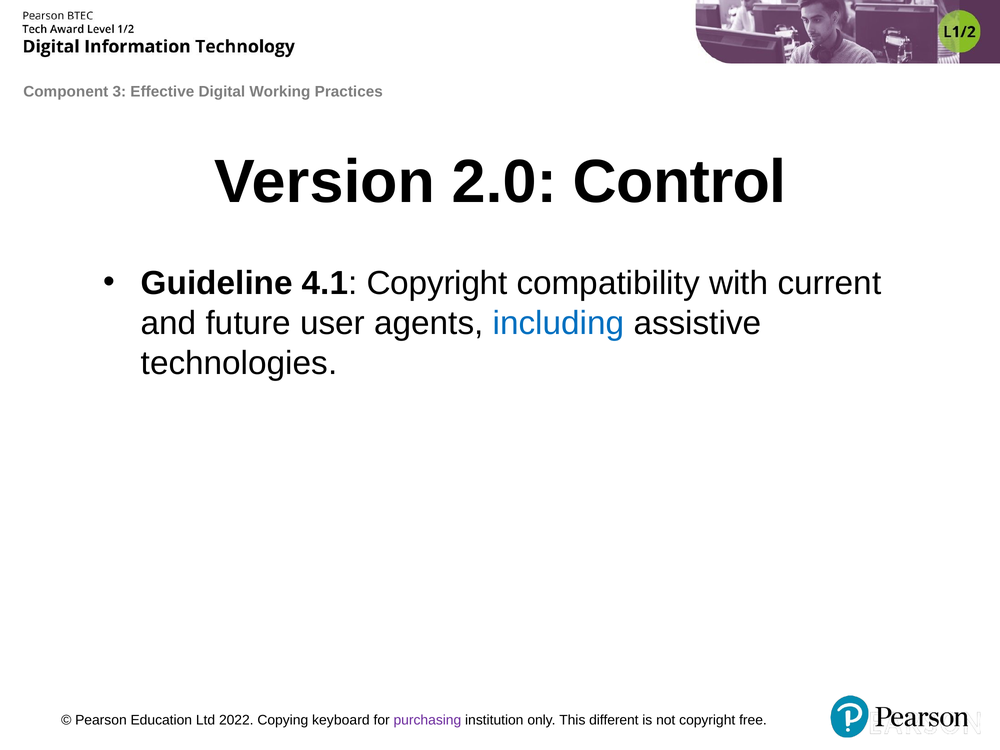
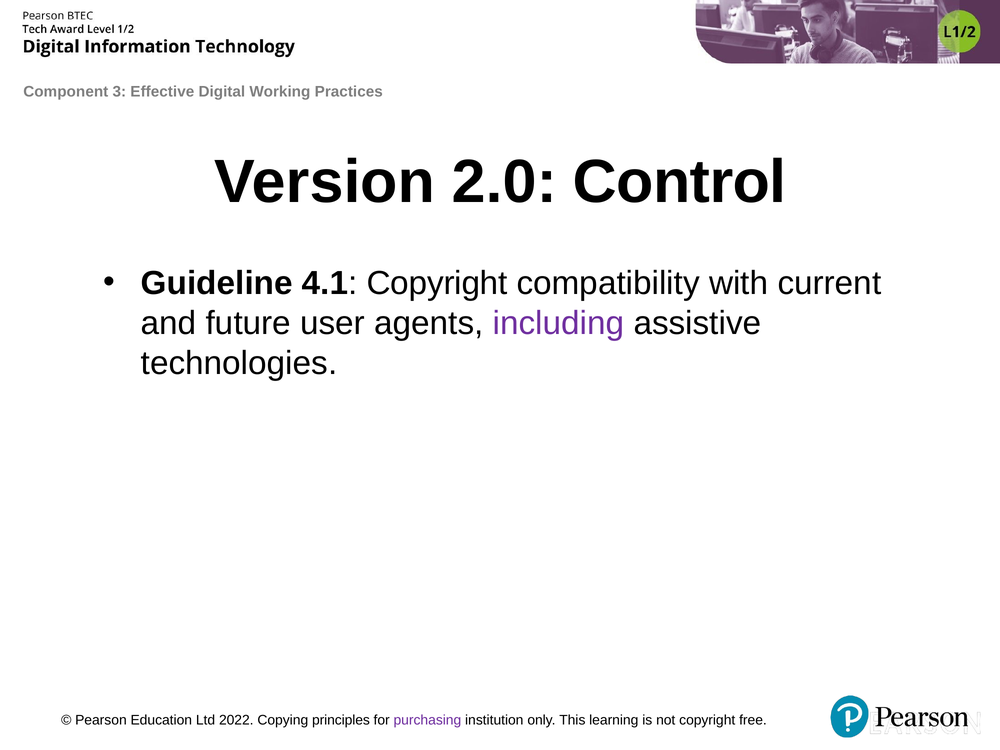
including colour: blue -> purple (558, 323)
keyboard: keyboard -> principles (341, 720)
different: different -> learning (614, 720)
